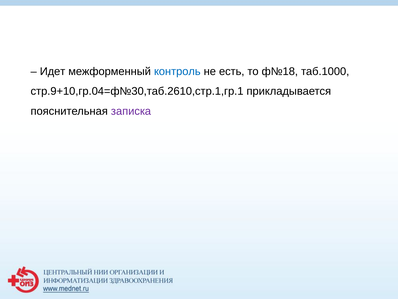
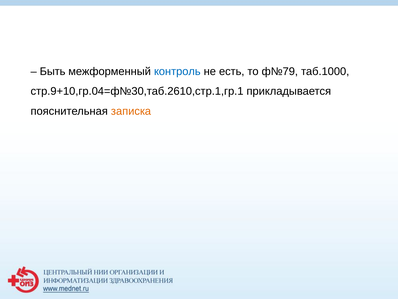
Идет: Идет -> Быть (53, 71)
ф№18: ф№18 -> ф№79 (280, 71)
записка colour: purple -> orange (131, 111)
